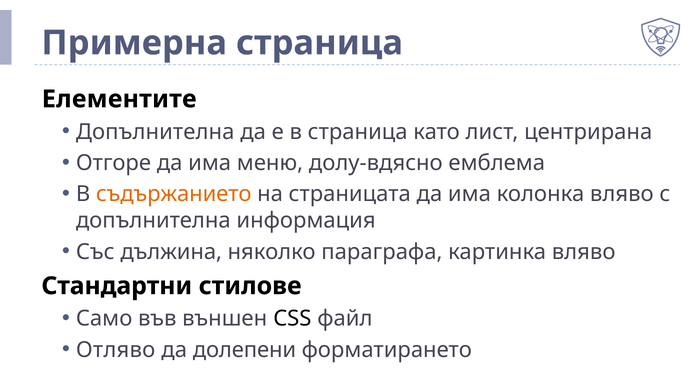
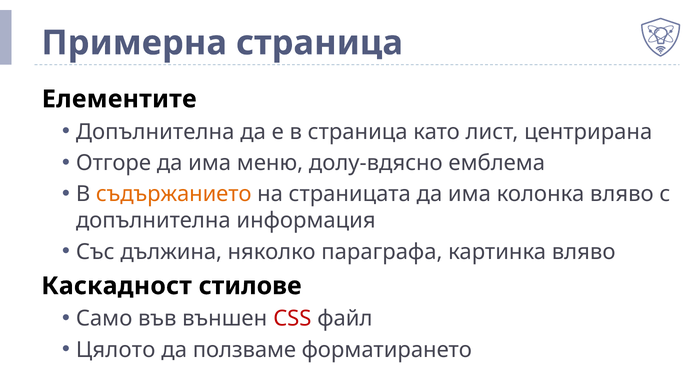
Стандартни: Стандартни -> Каскадност (117, 286)
CSS colour: black -> red (292, 319)
Отляво: Отляво -> Цялото (116, 351)
долепени: долепени -> ползваме (244, 351)
